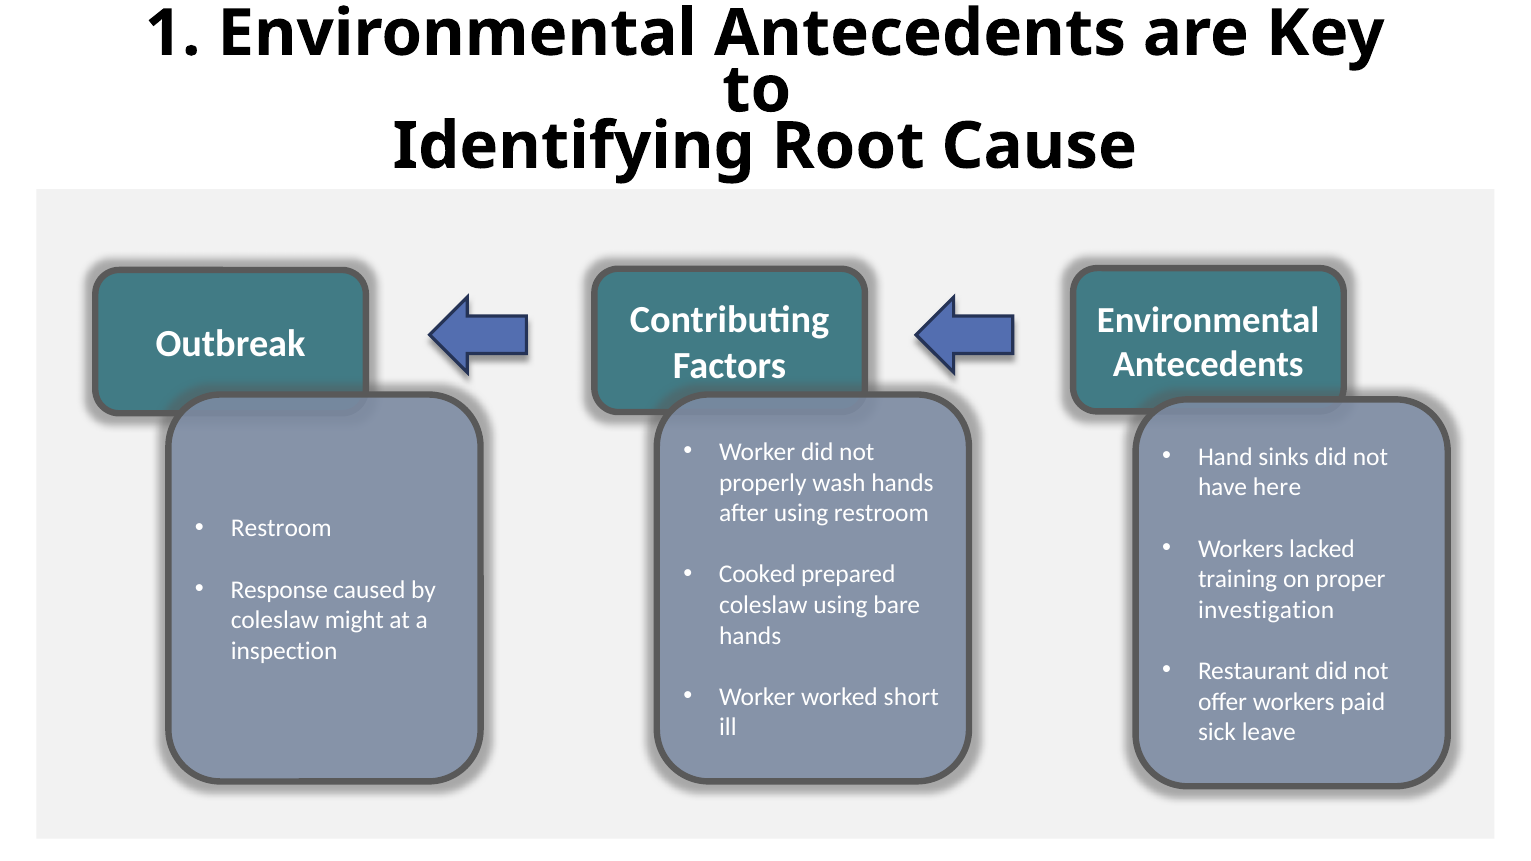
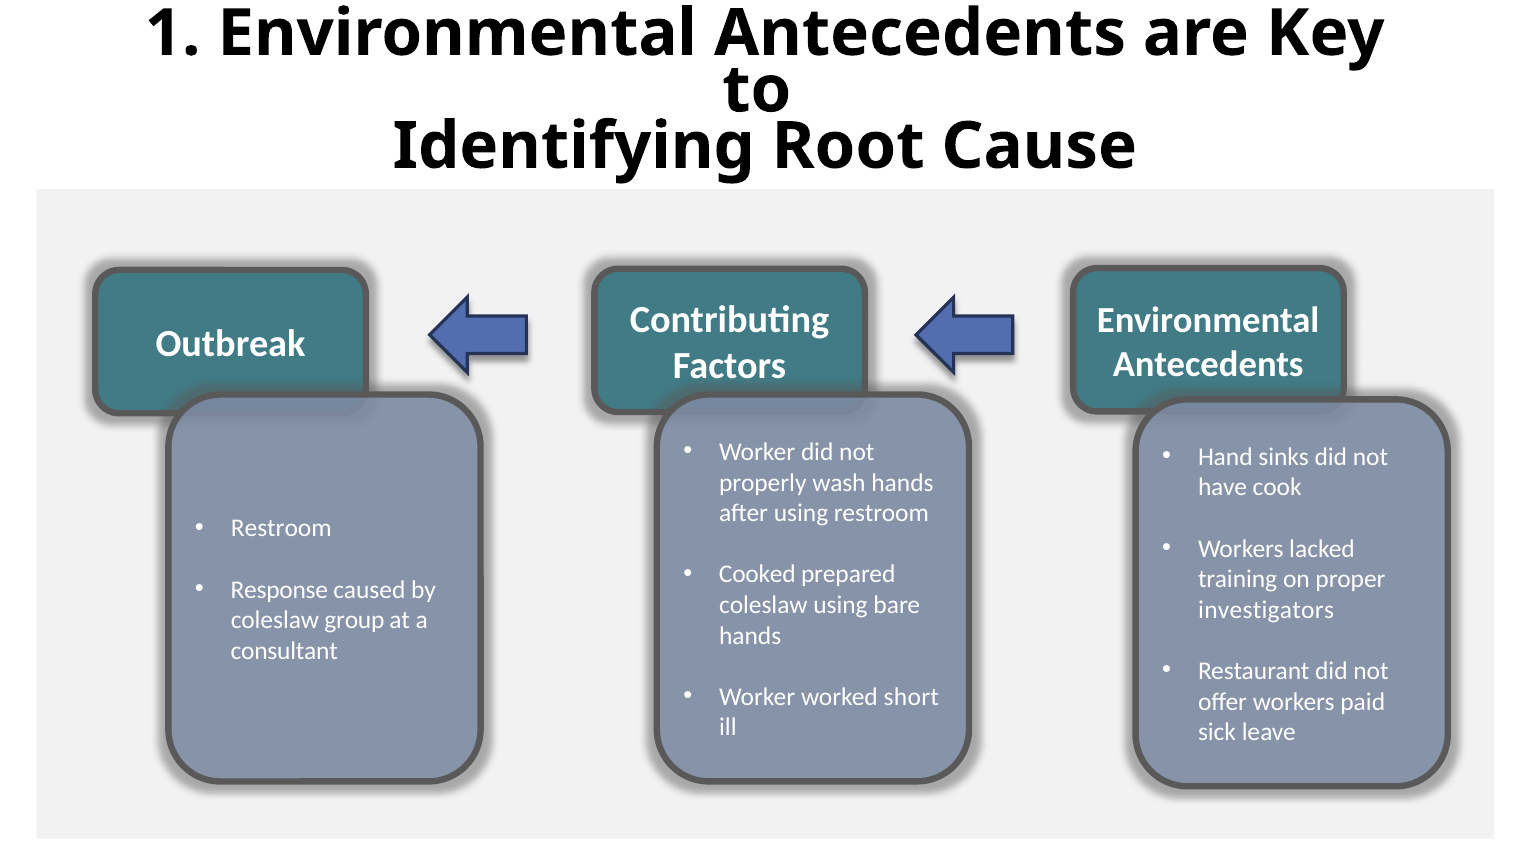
here: here -> cook (1277, 488)
investigation: investigation -> investigators (1266, 610)
might: might -> group (354, 620)
inspection: inspection -> consultant (284, 651)
